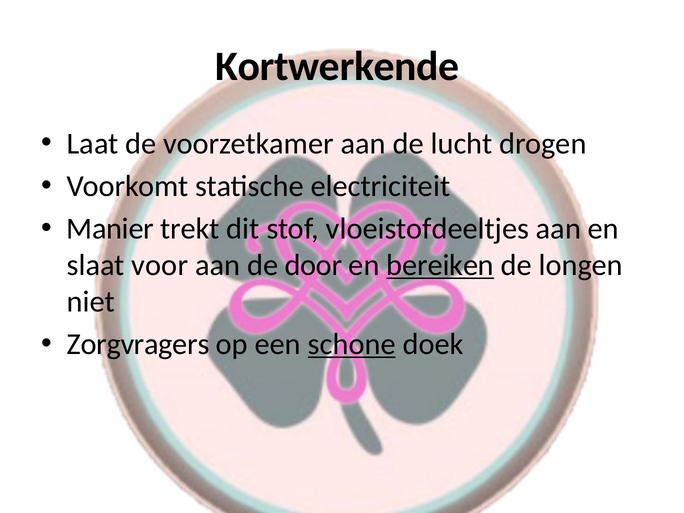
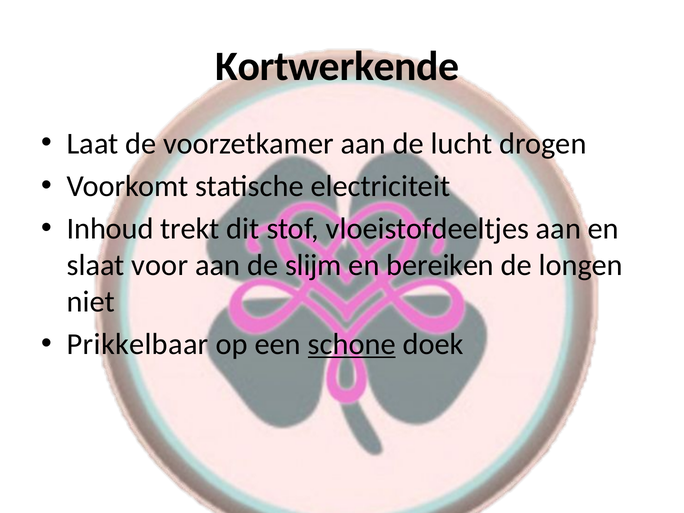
Manier: Manier -> Inhoud (110, 229)
door: door -> slijm (313, 265)
bereiken underline: present -> none (440, 265)
Zorgvragers: Zorgvragers -> Prikkelbaar (138, 344)
